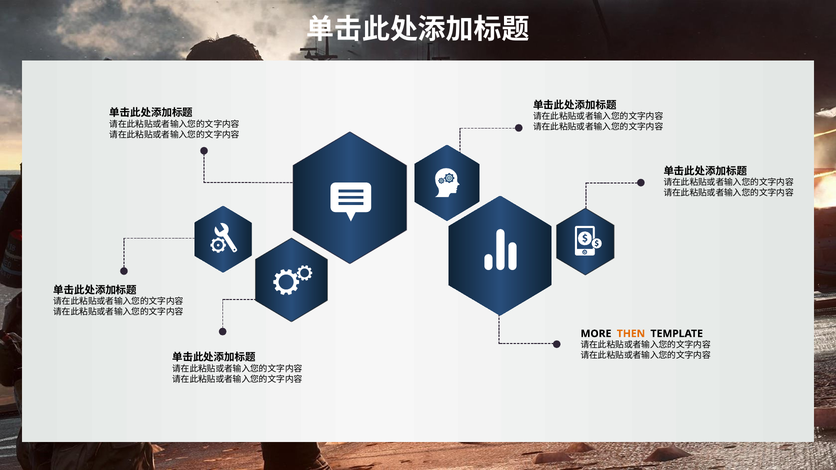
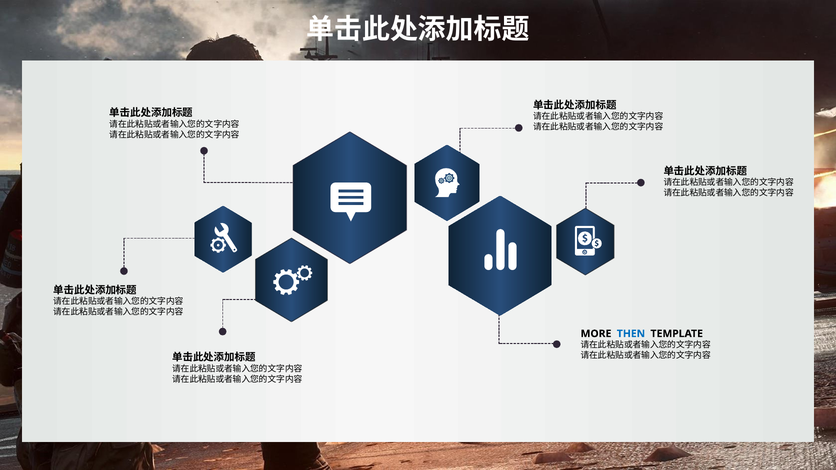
THEN colour: orange -> blue (631, 334)
